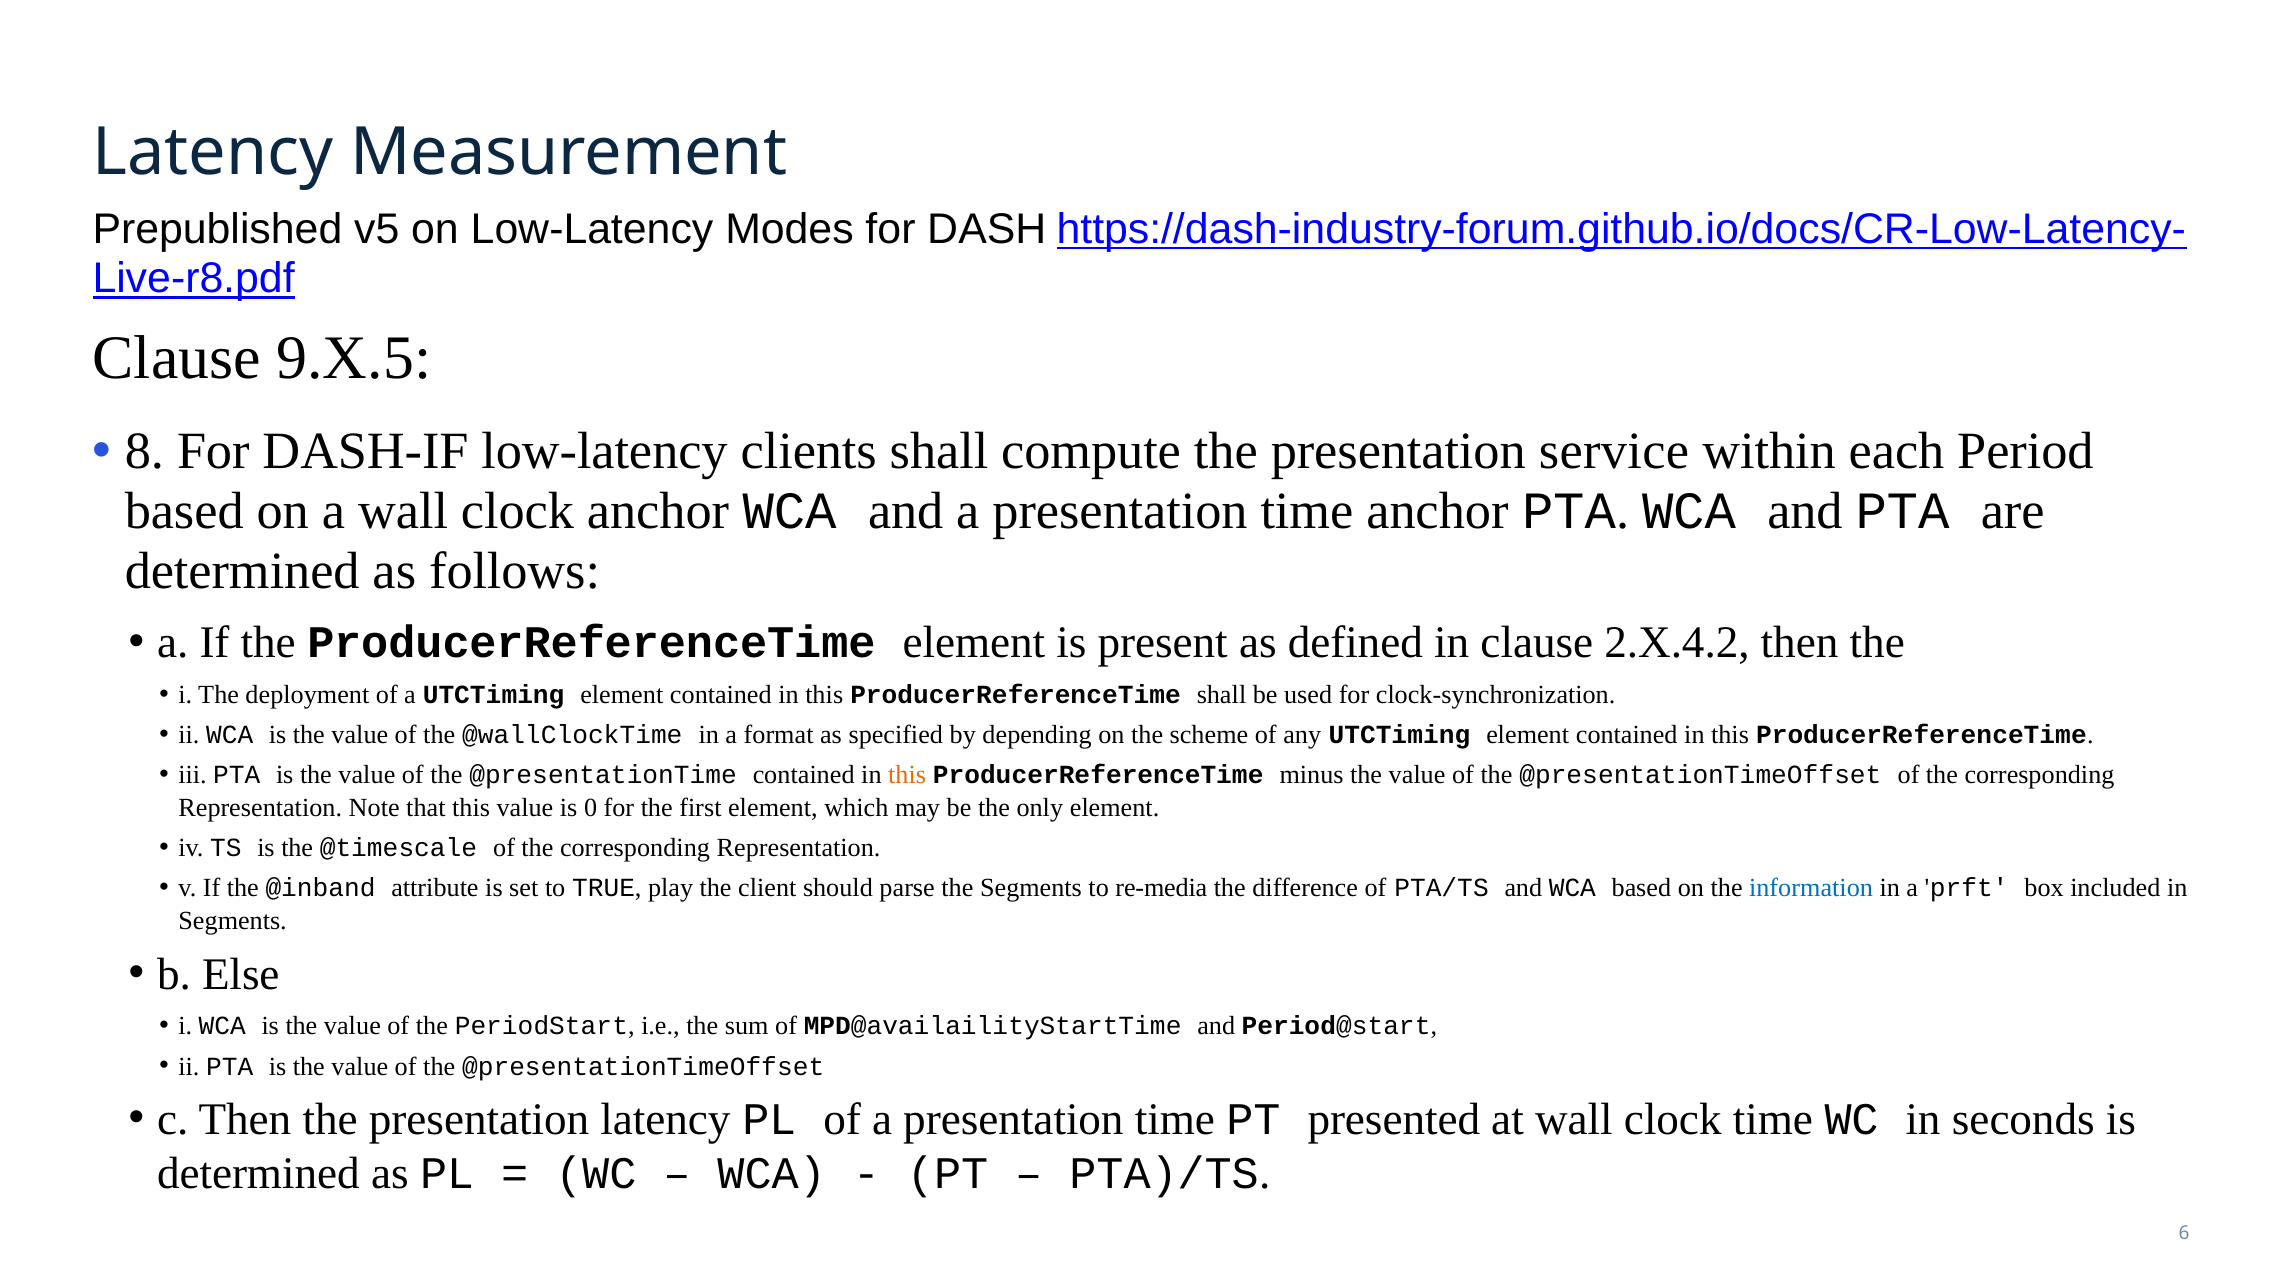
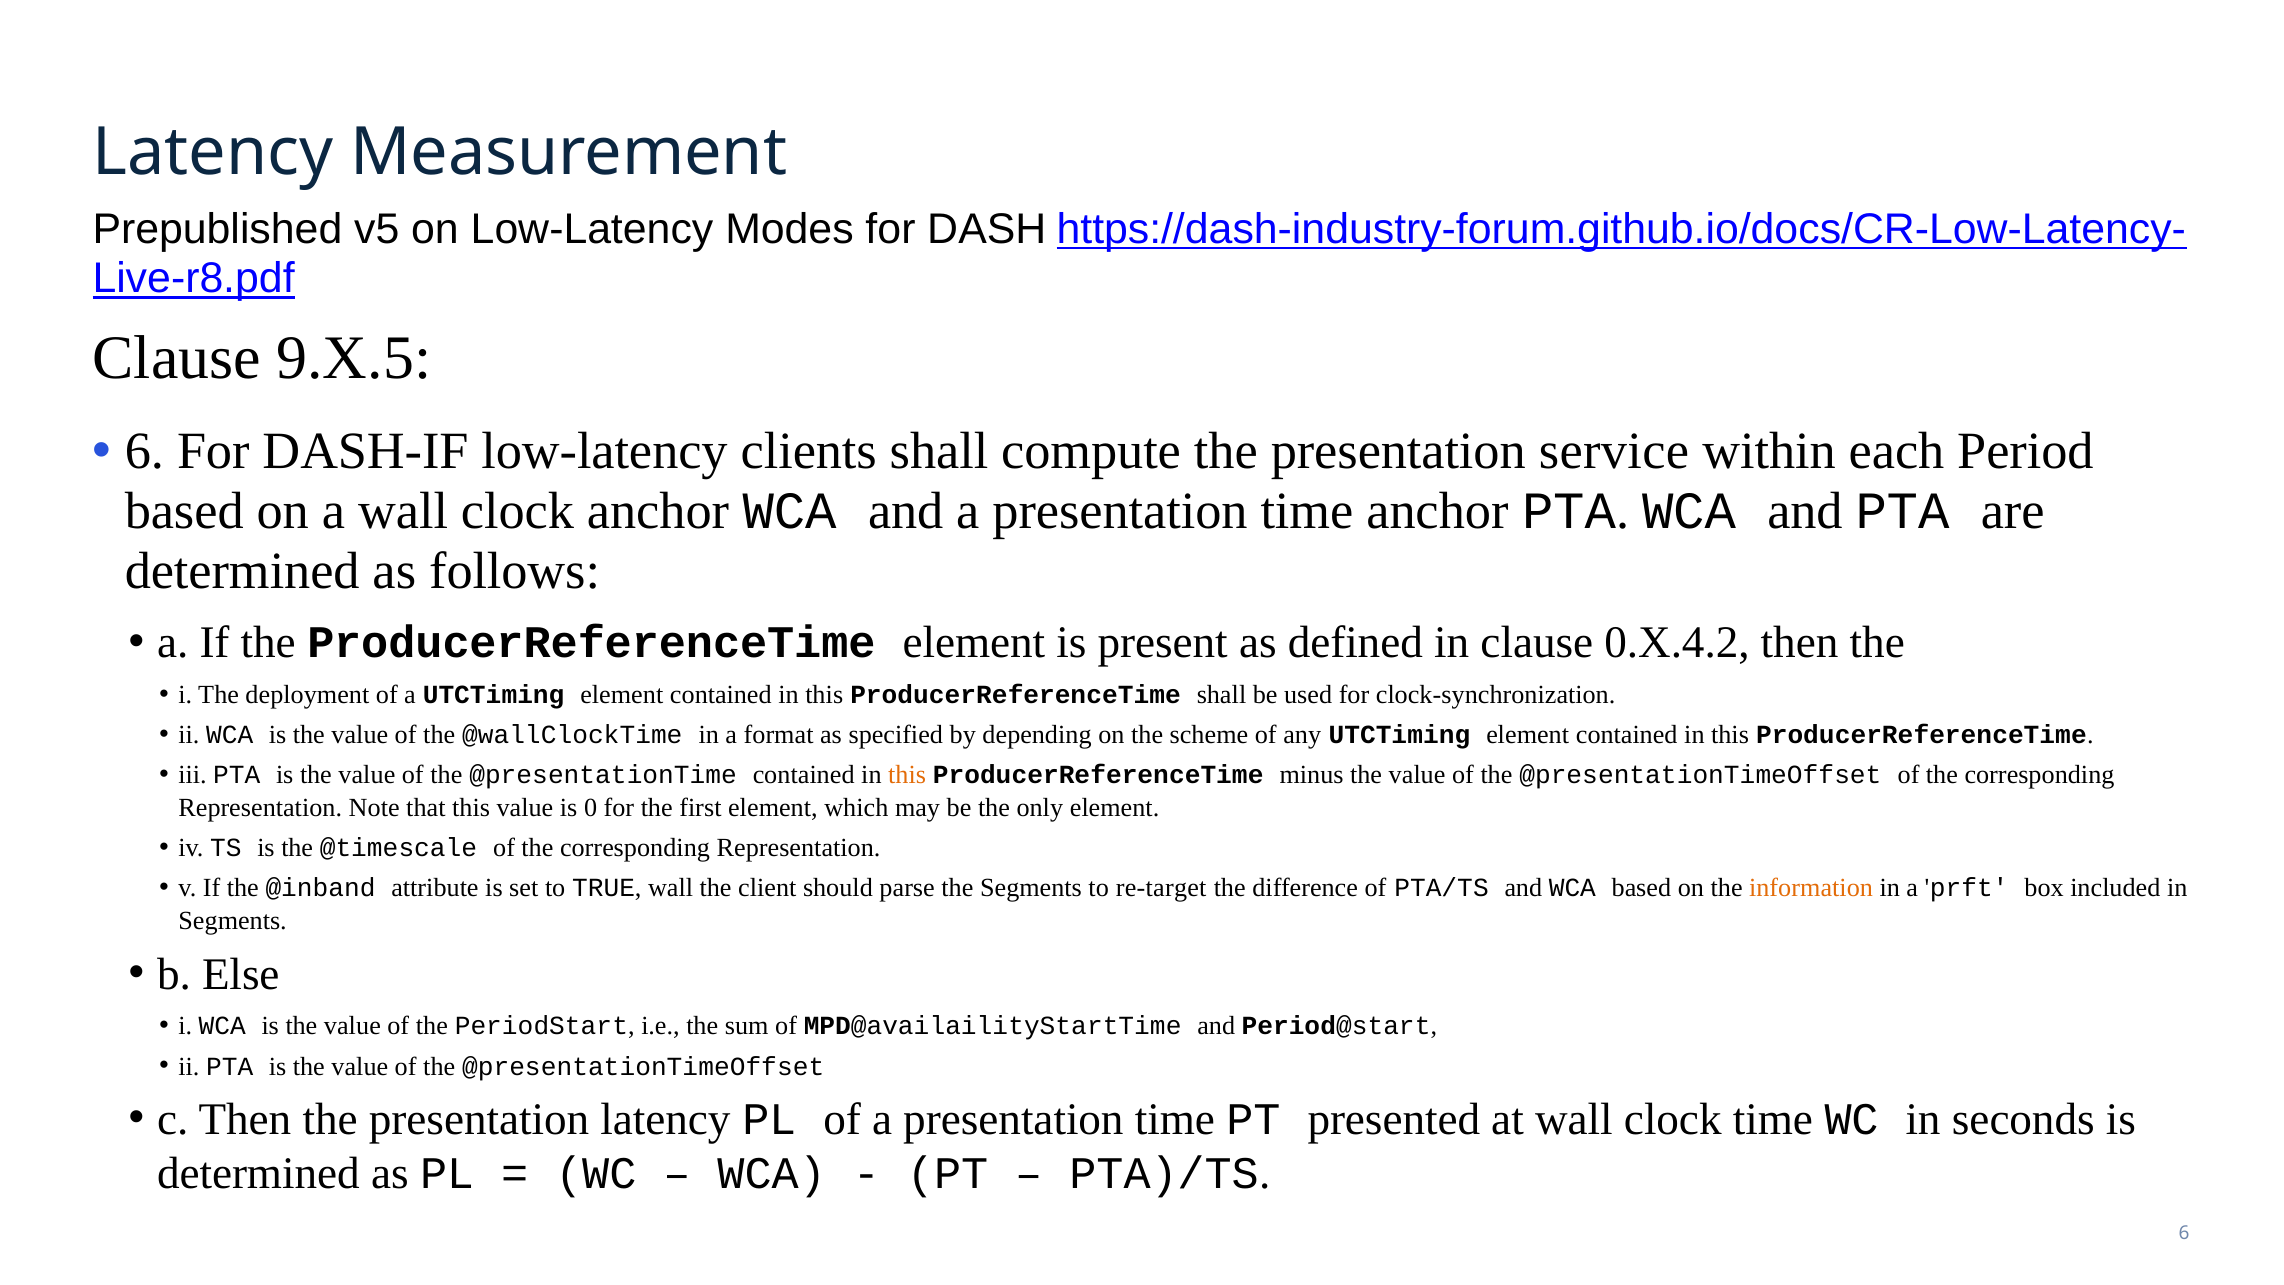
8: 8 -> 6 (144, 452)
2.X.4.2: 2.X.4.2 -> 0.X.4.2 (1677, 643)
TRUE play: play -> wall (671, 888)
re-media: re-media -> re-target (1161, 888)
information colour: blue -> orange (1811, 888)
